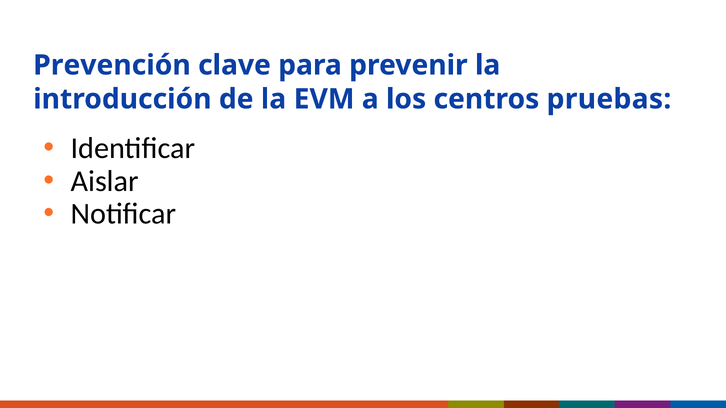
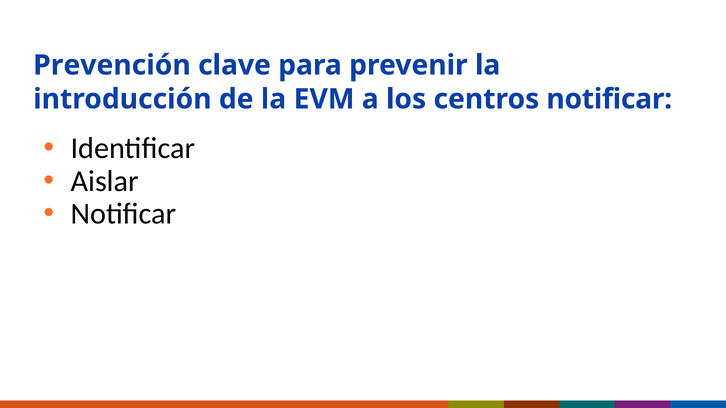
centros pruebas: pruebas -> notificar (609, 99)
